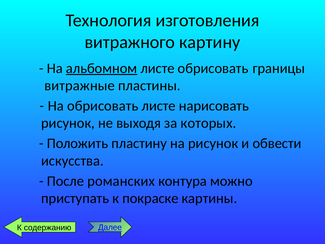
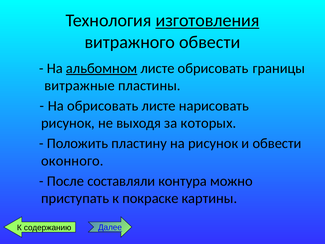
изготовления underline: none -> present (207, 21)
витражного картину: картину -> обвести (210, 42)
искусства: искусства -> оконного (72, 161)
романских: романских -> составляли (121, 181)
